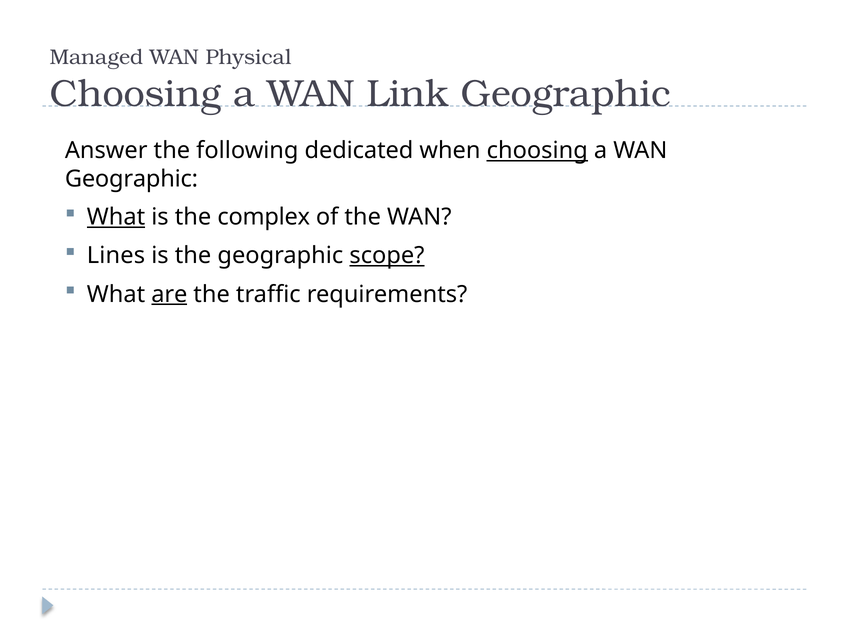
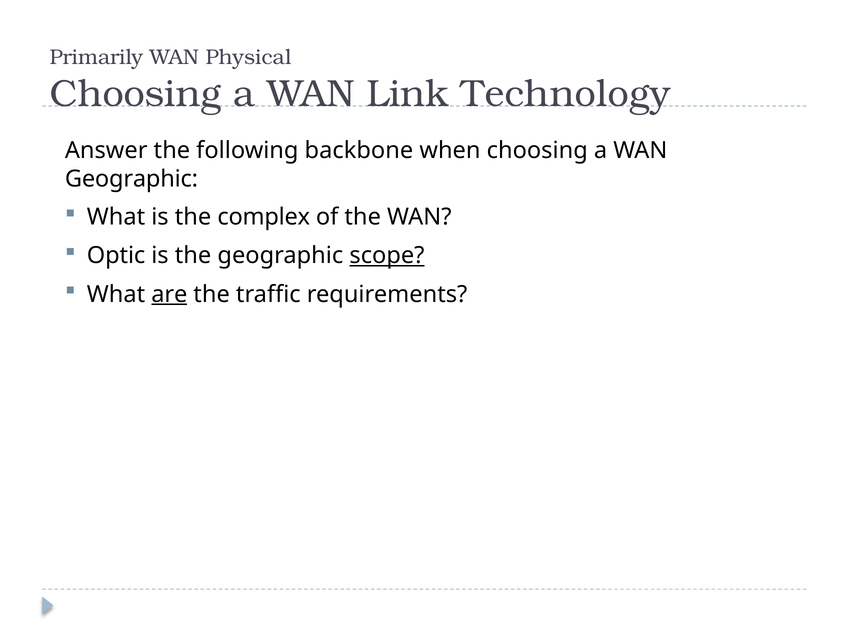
Managed: Managed -> Primarily (97, 57)
Link Geographic: Geographic -> Technology (566, 94)
dedicated: dedicated -> backbone (359, 151)
choosing underline: present -> none (537, 151)
What underline: present -> none (116, 217)
Lines: Lines -> Optic (116, 256)
